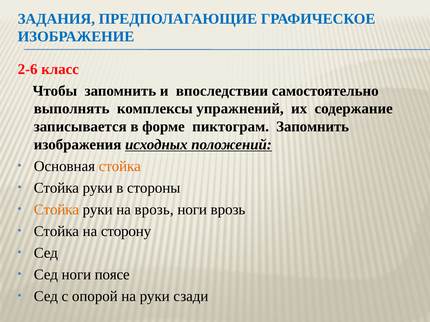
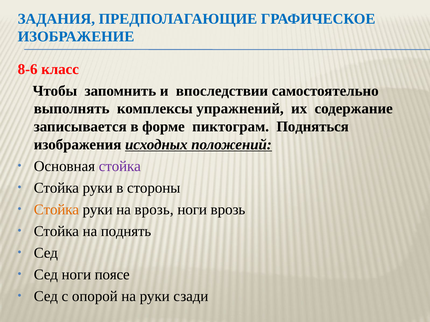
2-6: 2-6 -> 8-6 (28, 69)
пиктограм Запомнить: Запомнить -> Подняться (313, 127)
стойка colour: orange -> purple (120, 166)
сторону: сторону -> поднять (126, 232)
